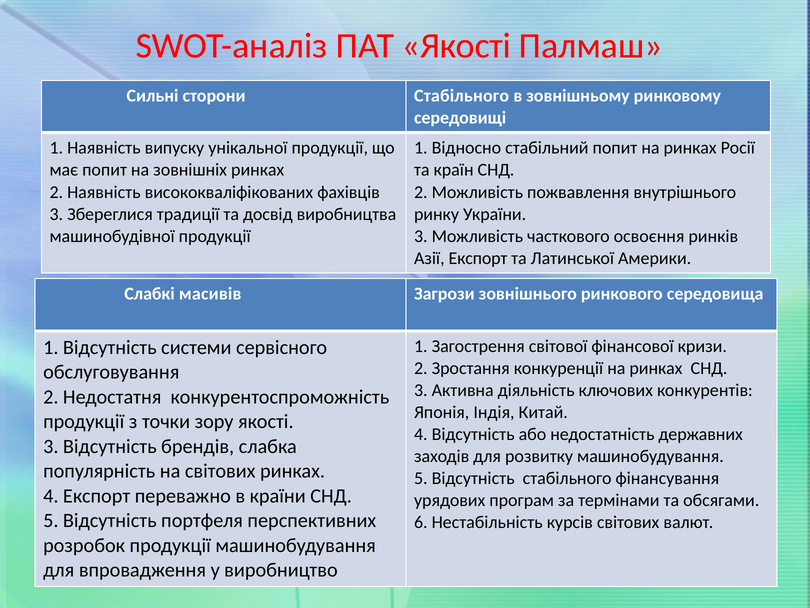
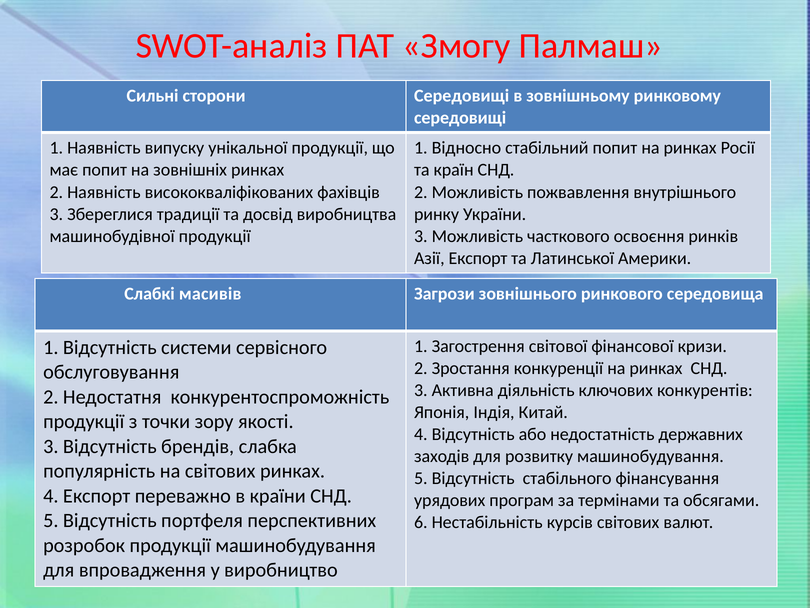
ПАТ Якості: Якості -> Змогу (456, 46)
сторони Стабільного: Стабільного -> Середовищі (462, 96)
